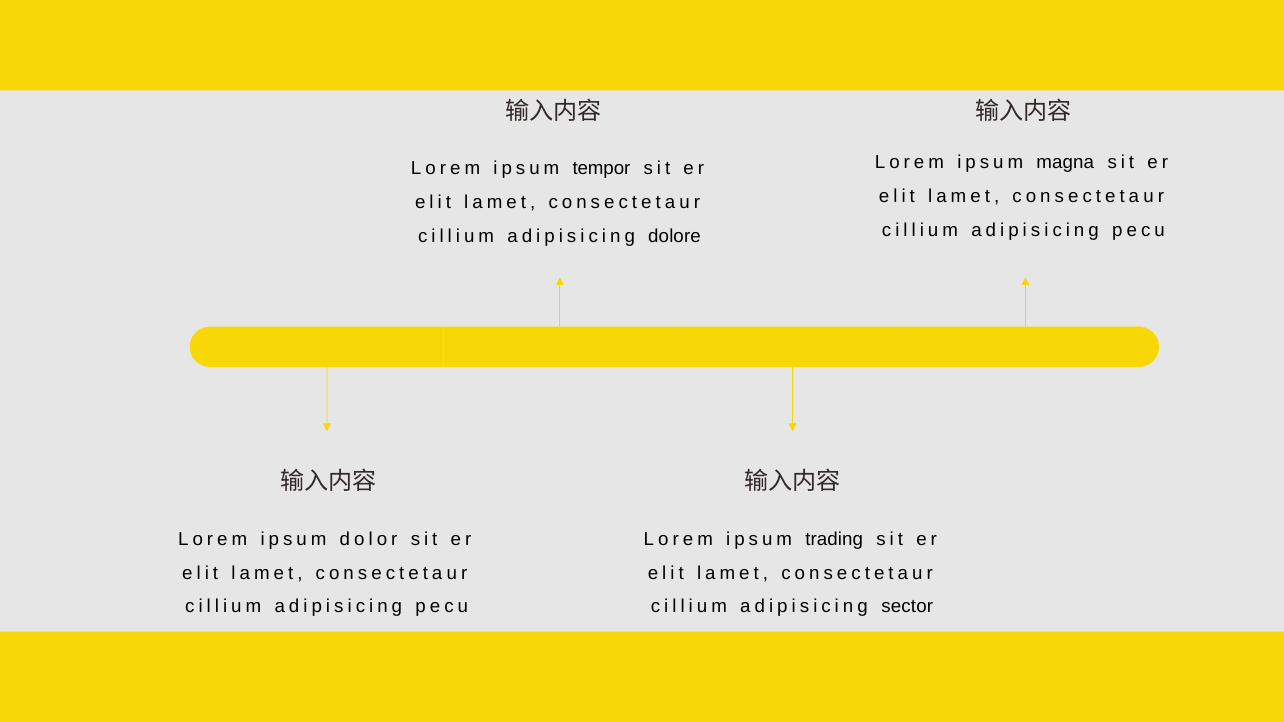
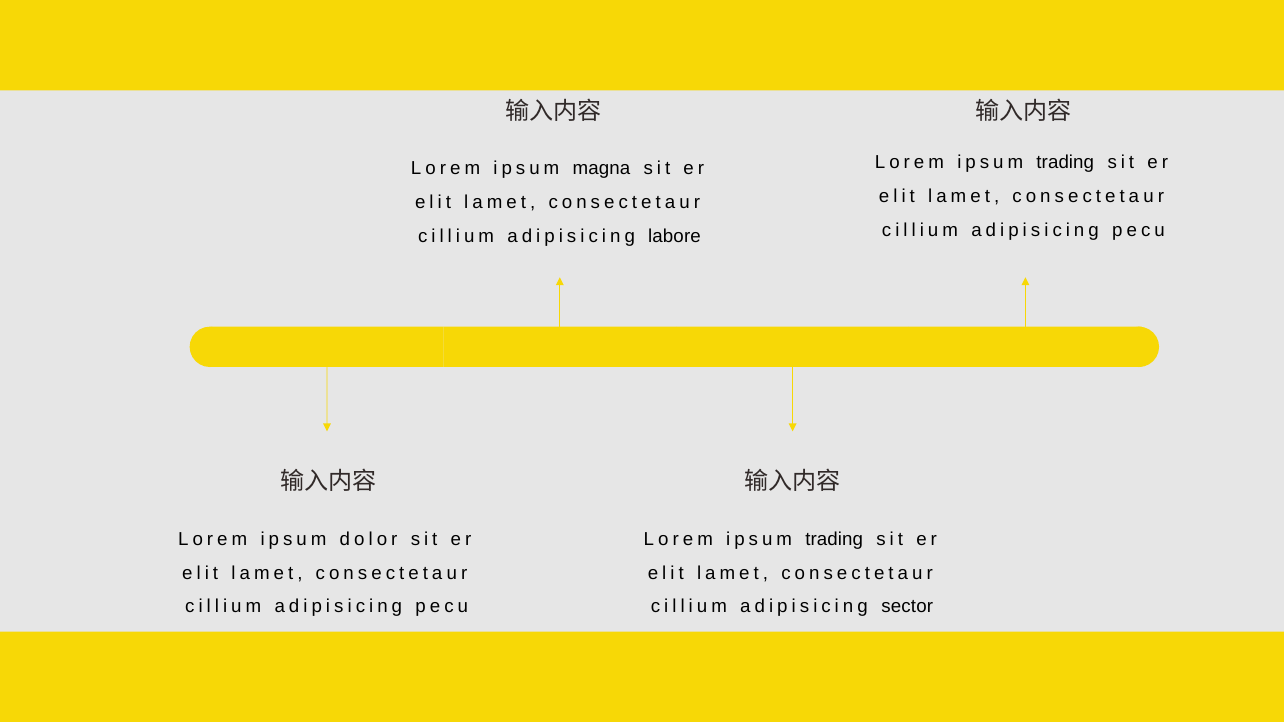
magna: magna -> trading (1065, 163)
tempor: tempor -> magna (601, 169)
dolore: dolore -> labore (674, 236)
